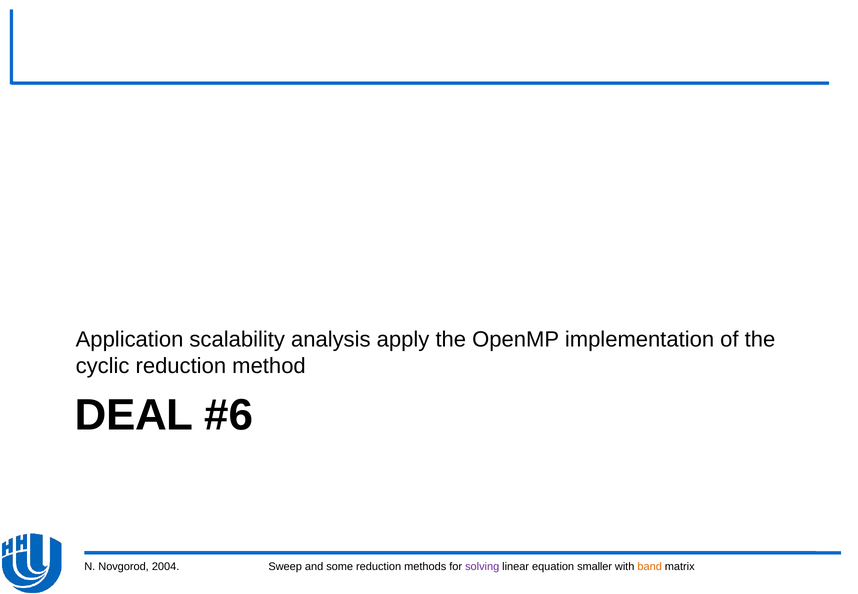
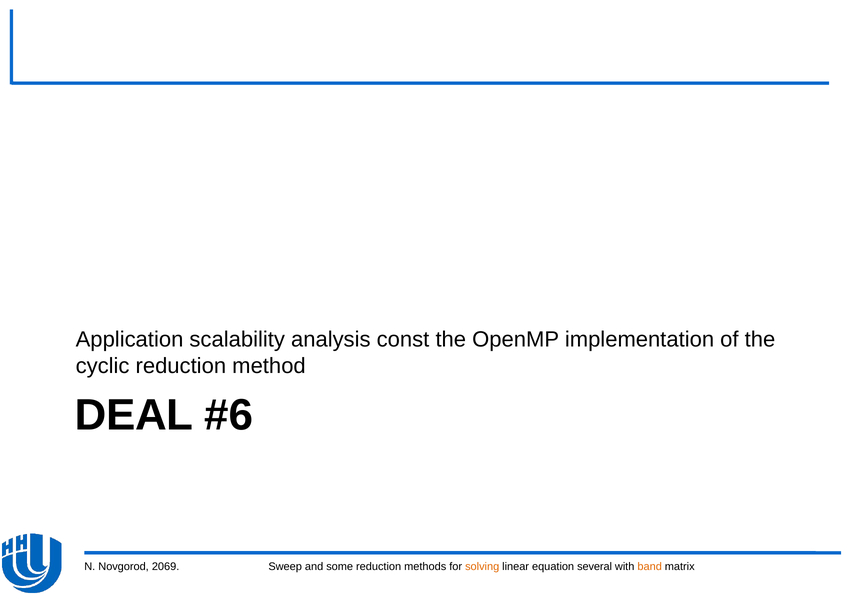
apply: apply -> const (403, 340)
2004: 2004 -> 2069 (166, 566)
solving colour: purple -> orange (482, 566)
smaller: smaller -> several (595, 566)
